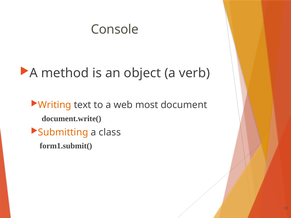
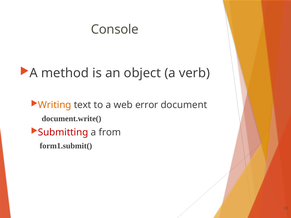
most: most -> error (147, 105)
Submitting colour: orange -> red (63, 133)
class: class -> from (110, 133)
